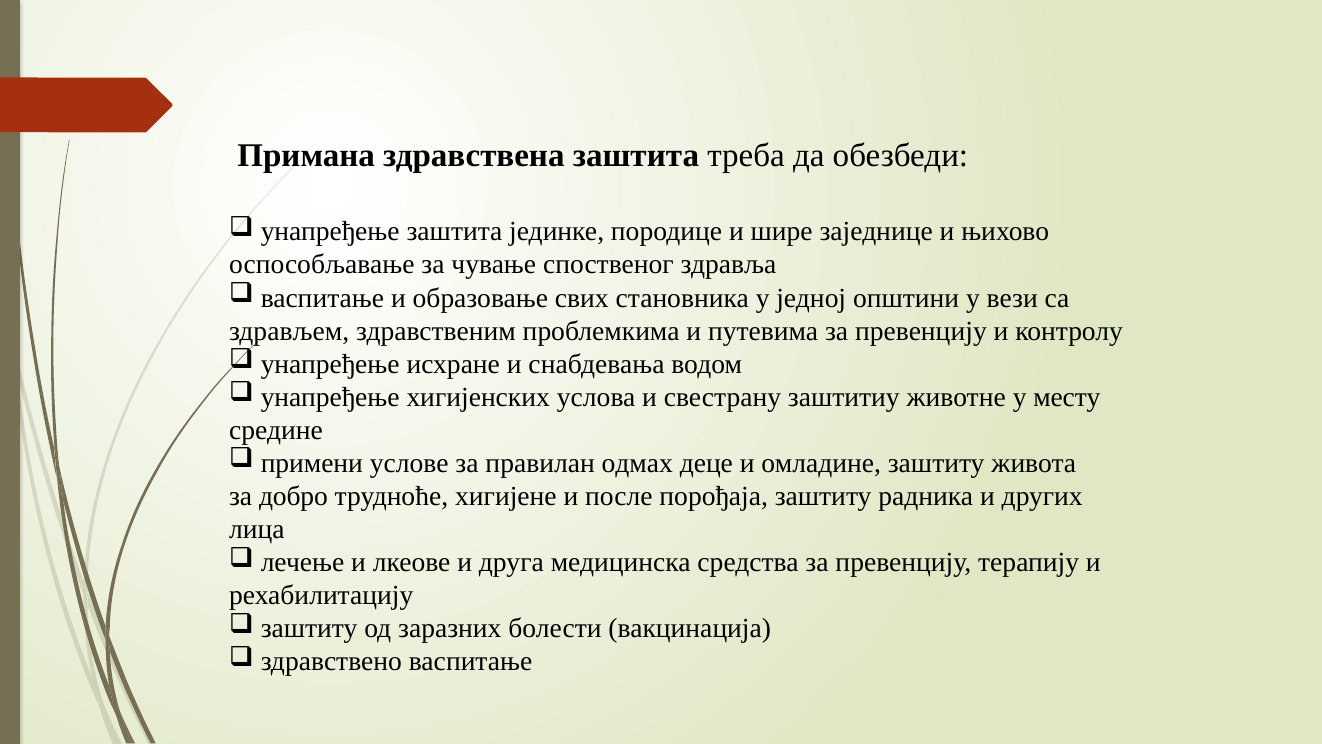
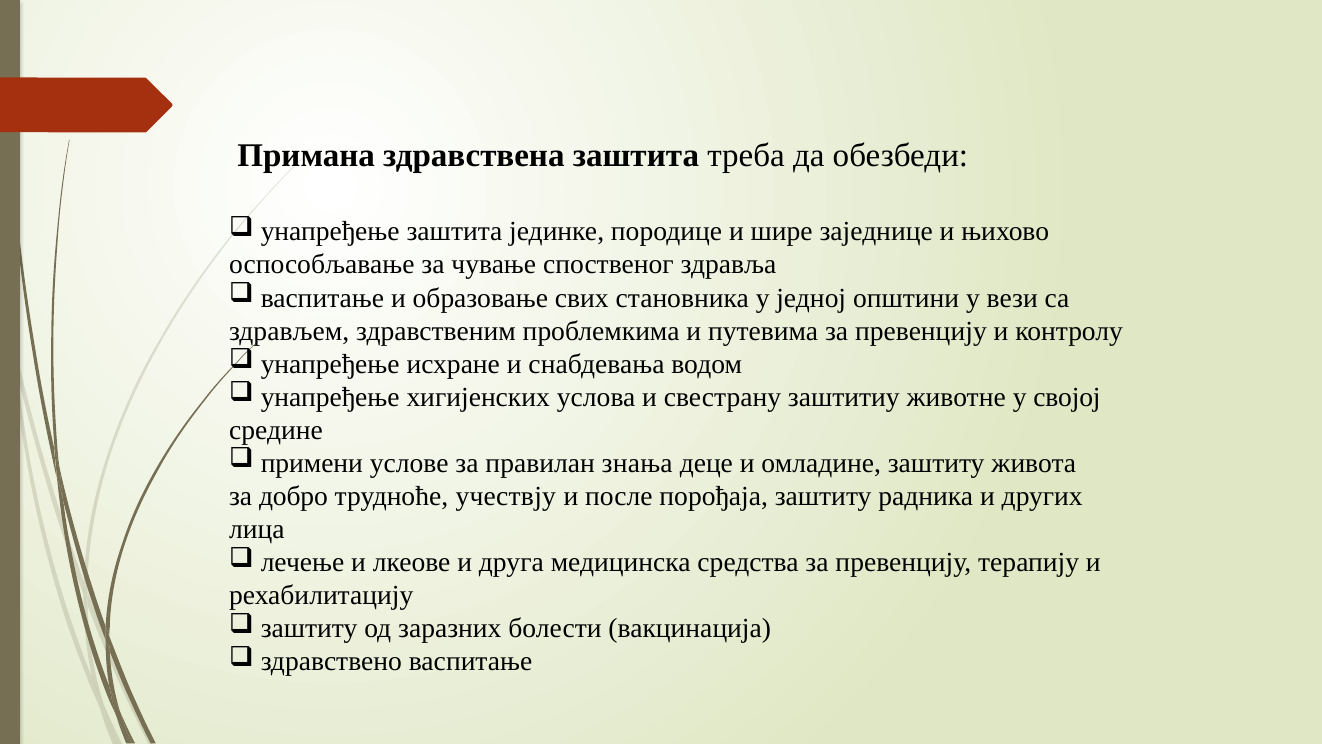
месту: месту -> својој (1067, 397)
одмах: одмах -> знања (637, 463)
хигијене: хигијене -> учествју (506, 496)
